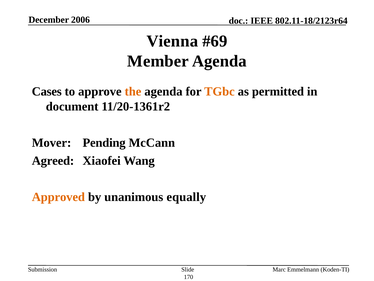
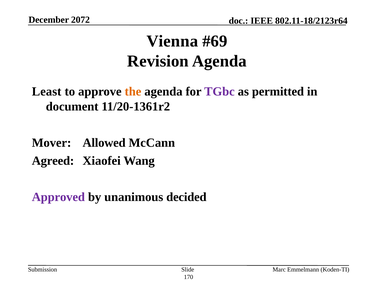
2006: 2006 -> 2072 (80, 20)
Member: Member -> Revision (158, 61)
Cases: Cases -> Least (47, 91)
TGbc colour: orange -> purple (219, 91)
Pending: Pending -> Allowed (104, 142)
Approved colour: orange -> purple (58, 197)
equally: equally -> decided (186, 197)
